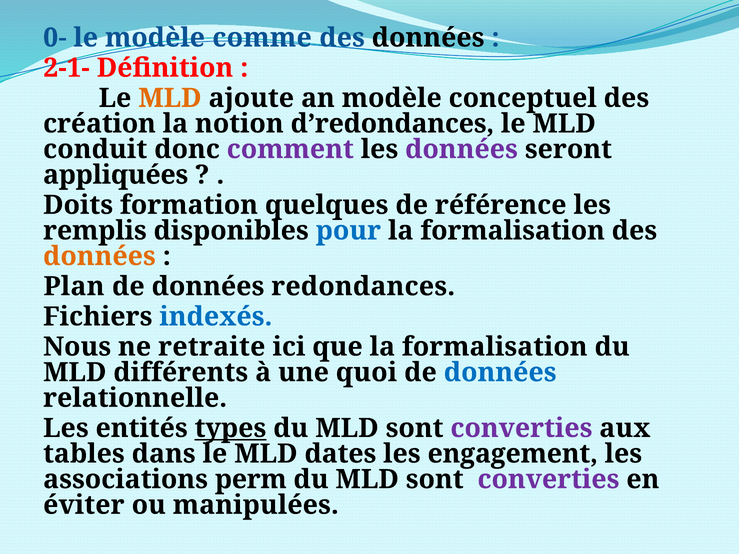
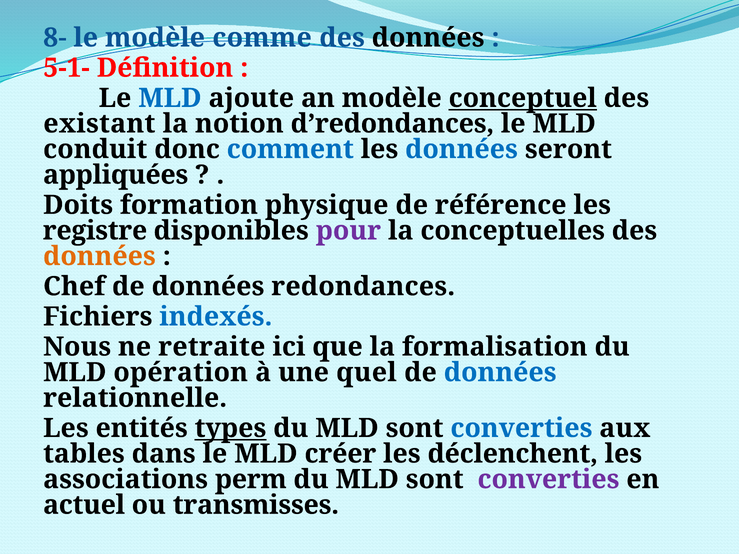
0-: 0- -> 8- (55, 38)
2-1-: 2-1- -> 5-1- (66, 68)
MLD colour: orange -> blue (170, 98)
conceptuel underline: none -> present (523, 98)
création: création -> existant (99, 124)
comment colour: purple -> blue (290, 149)
données colour: purple -> blue (461, 149)
quelques: quelques -> physique (327, 205)
remplis: remplis -> registre (95, 231)
pour colour: blue -> purple (348, 231)
formalisation: formalisation -> conceptuelles (513, 231)
Plan: Plan -> Chef (74, 287)
différents: différents -> opération (181, 373)
quoi: quoi -> quel (366, 373)
converties colour: purple -> blue (521, 428)
dates: dates -> créer (340, 454)
engagement: engagement -> déclenchent (513, 454)
éviter: éviter -> actuel (84, 505)
manipulées: manipulées -> transmisses (256, 505)
